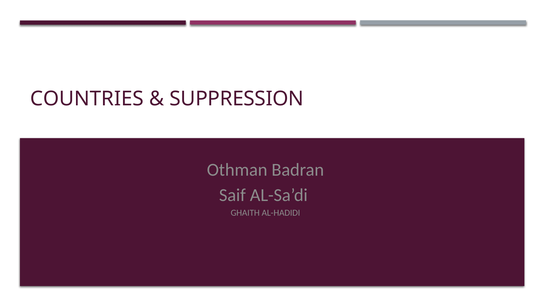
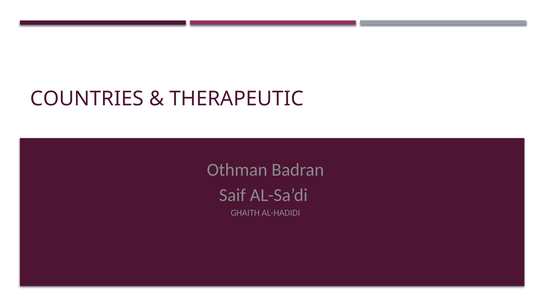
SUPPRESSION: SUPPRESSION -> THERAPEUTIC (237, 99)
